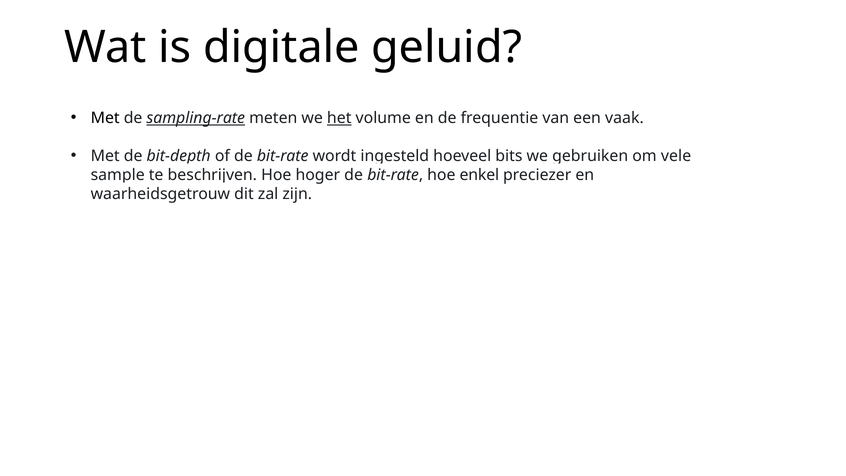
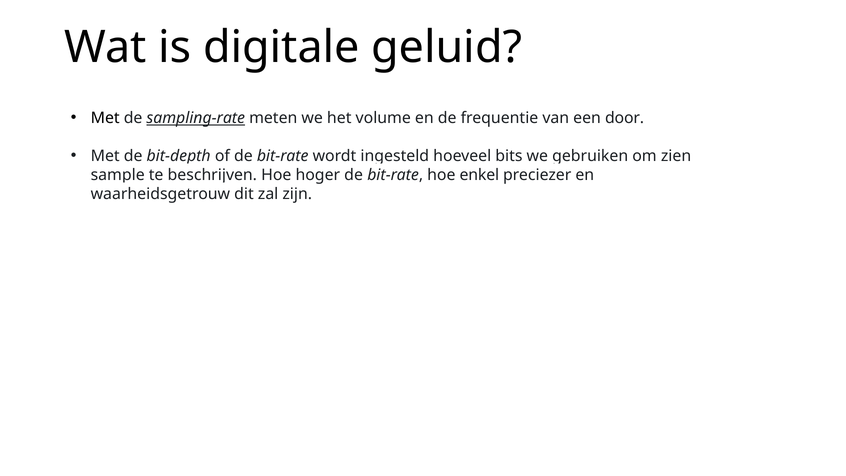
het underline: present -> none (339, 118)
vaak: vaak -> door (625, 118)
vele: vele -> zien (676, 156)
